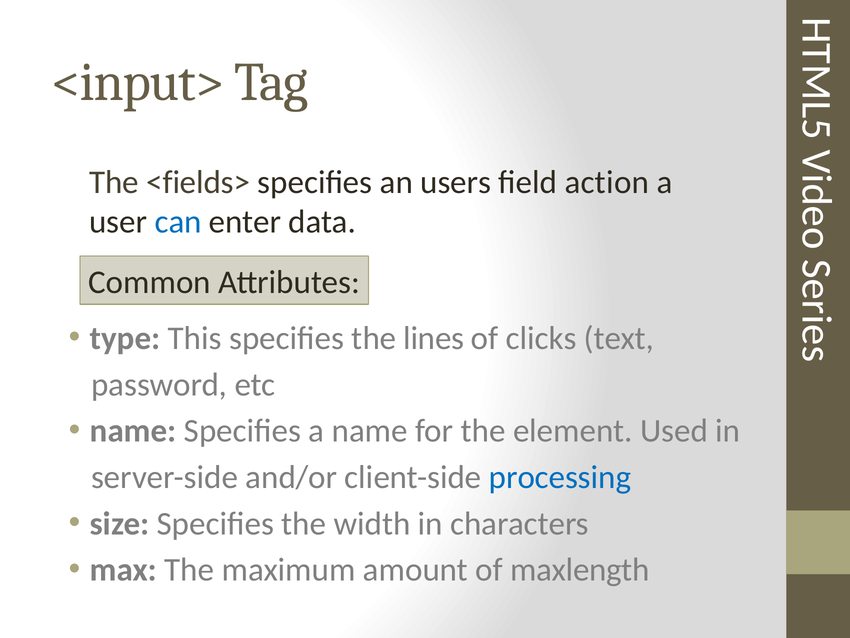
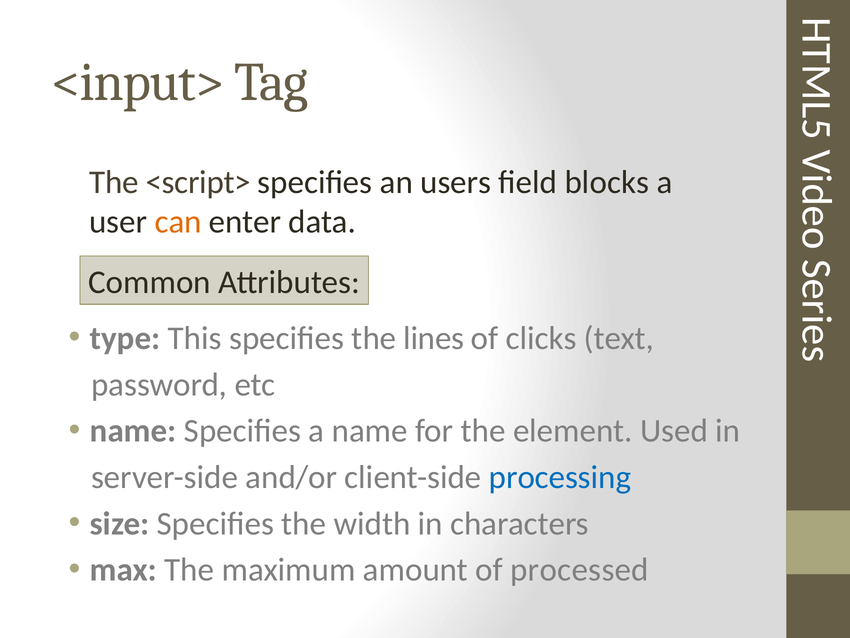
<fields>: <fields> -> <script> (198, 182)
action: action -> blocks (607, 182)
can colour: blue -> orange (178, 222)
maxlength: maxlength -> processed (580, 570)
